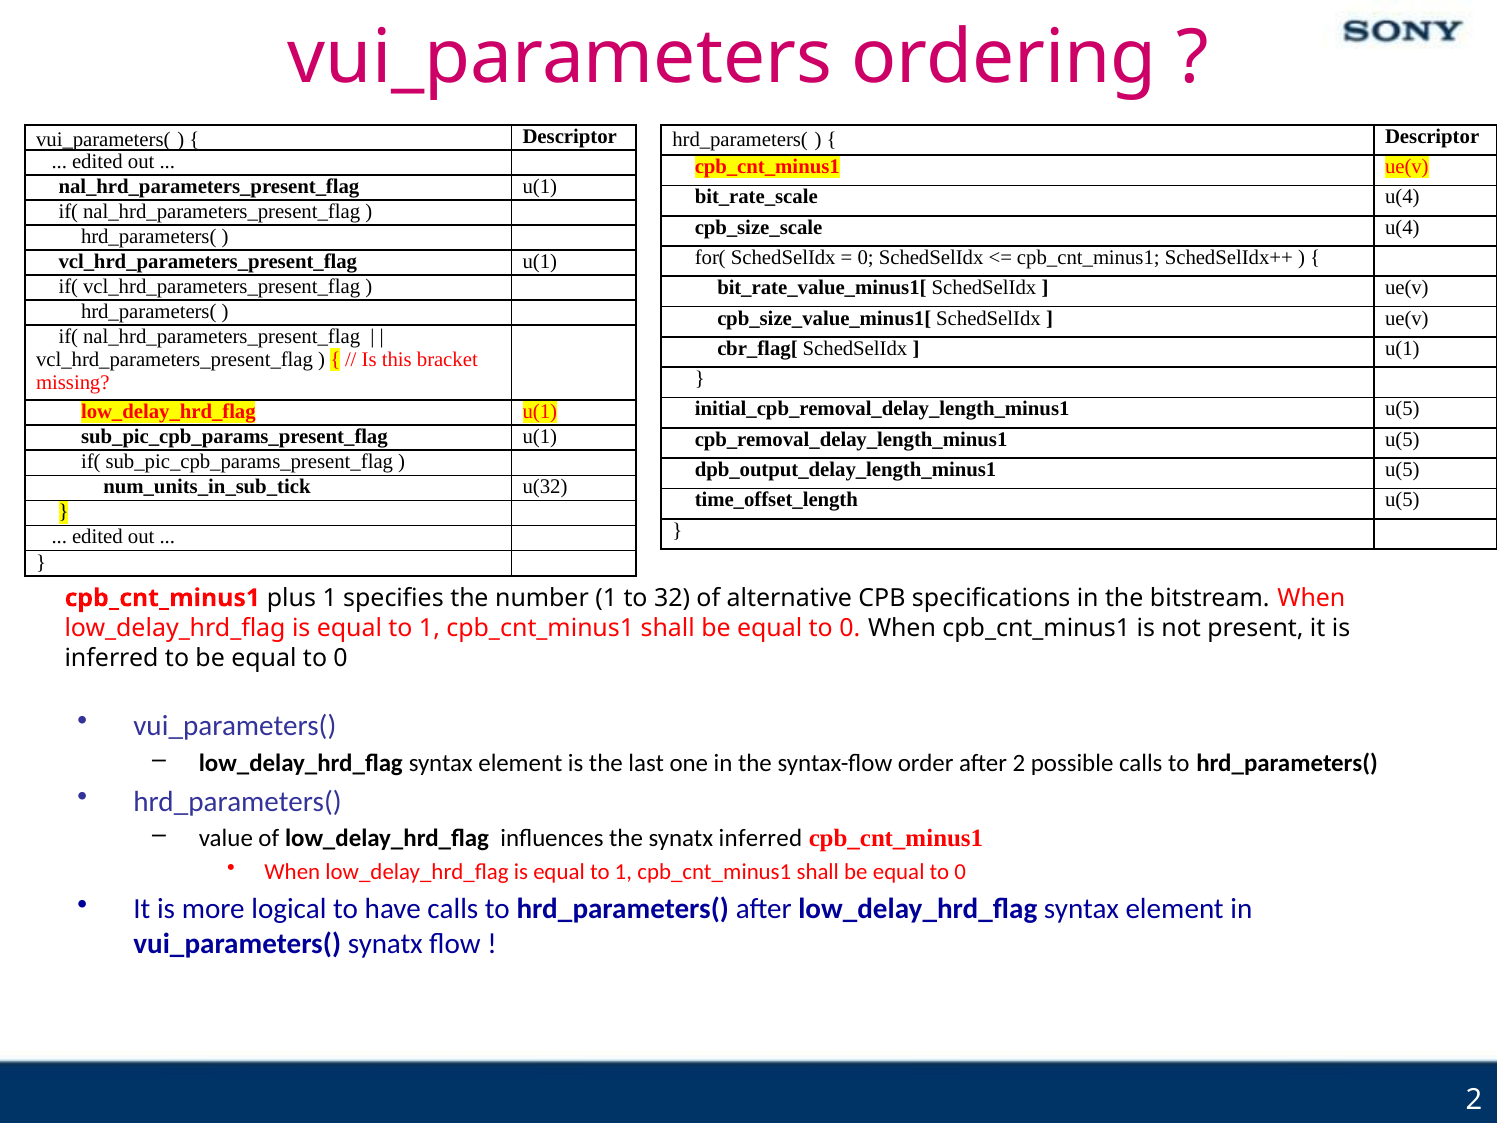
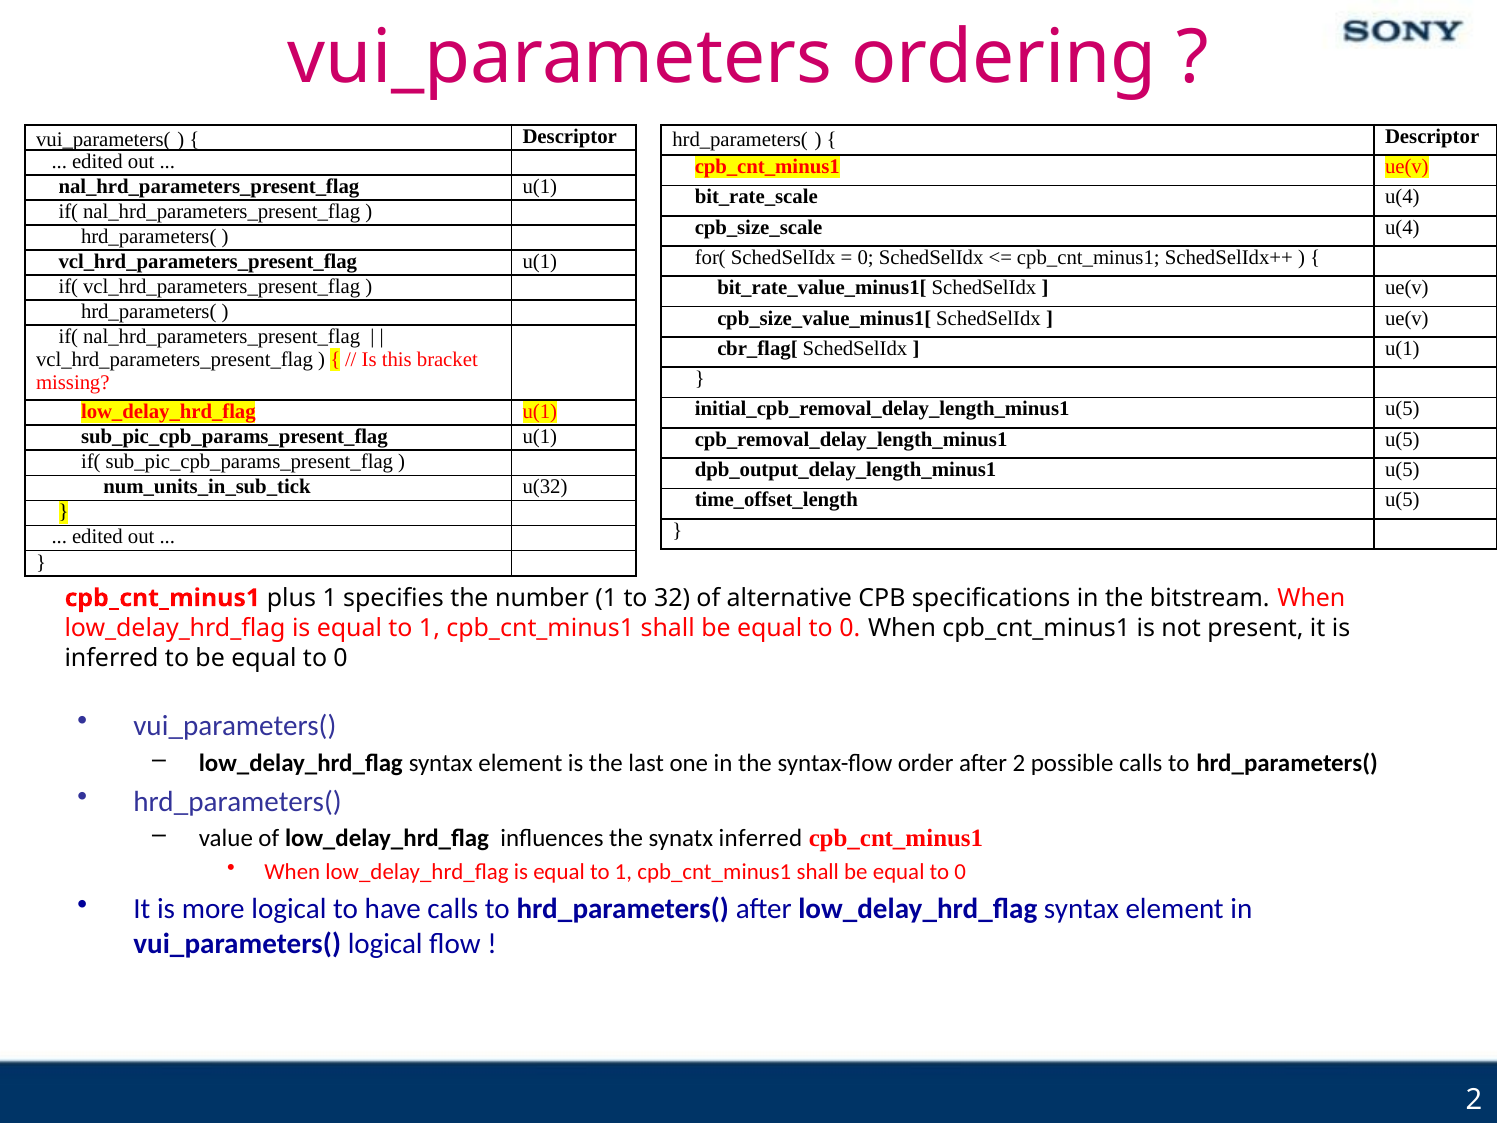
vui_parameters( synatx: synatx -> logical (385, 944)
